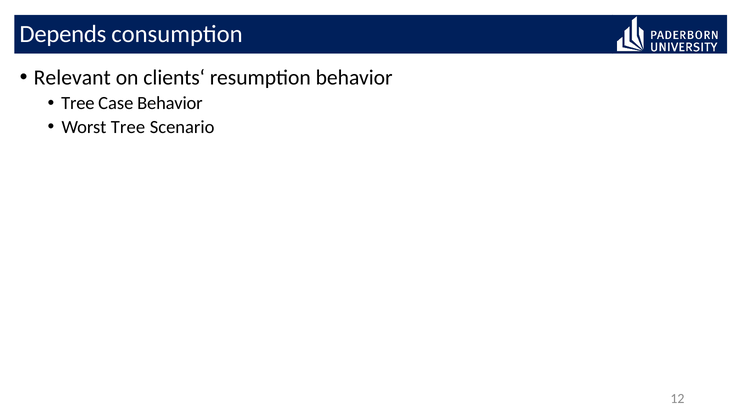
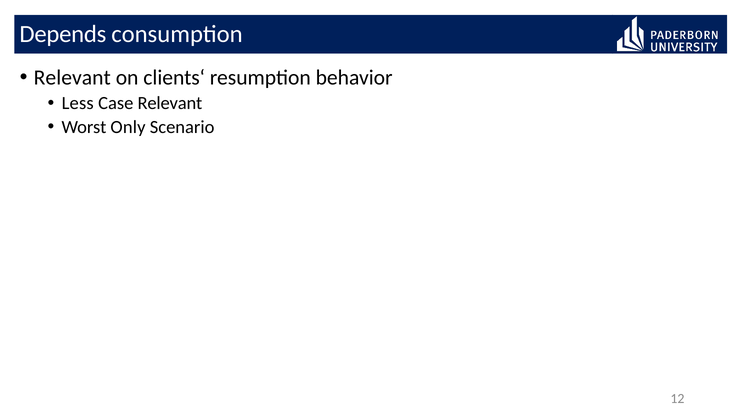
Tree: Tree -> Less (78, 103)
Case Behavior: Behavior -> Relevant (170, 103)
Worst Tree: Tree -> Only (128, 127)
